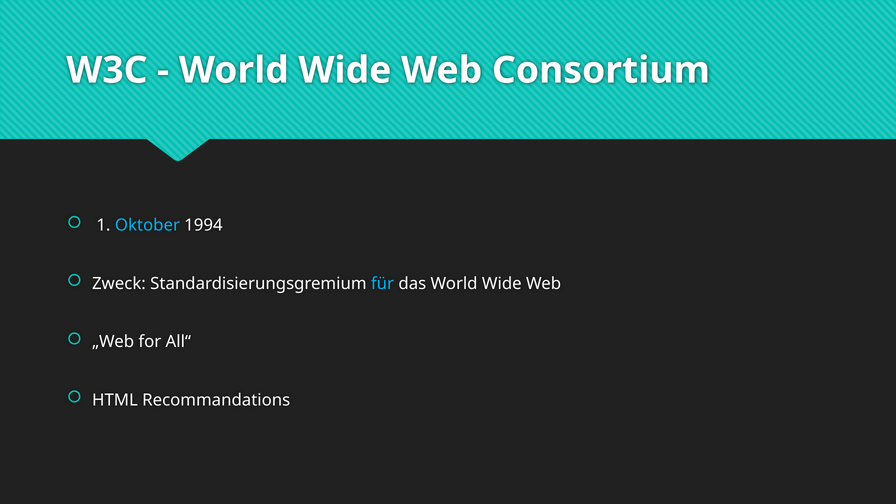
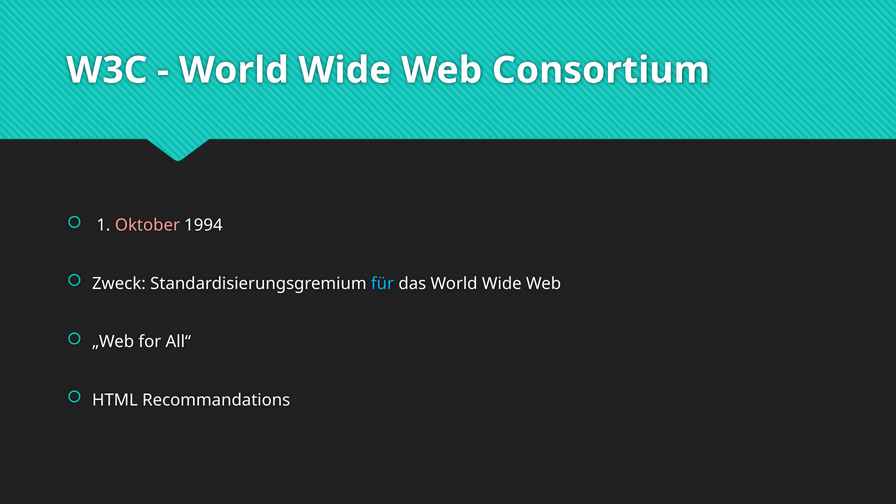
Oktober colour: light blue -> pink (147, 225)
